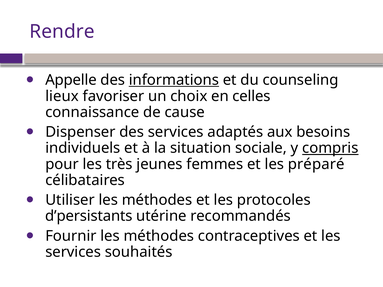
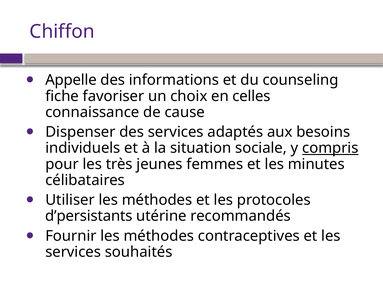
Rendre: Rendre -> Chiffon (62, 32)
informations underline: present -> none (174, 80)
lieux: lieux -> fiche (62, 96)
préparé: préparé -> minutes (316, 164)
